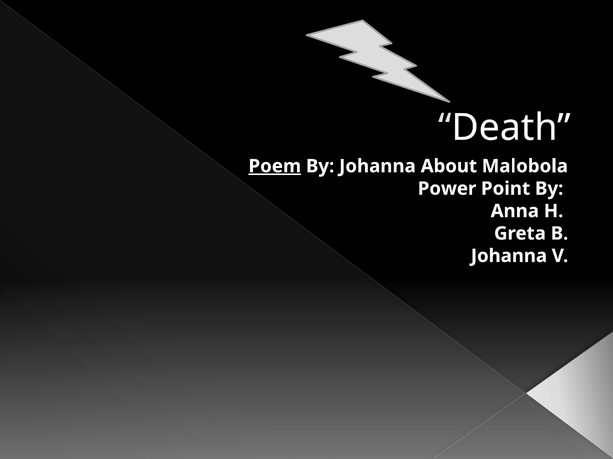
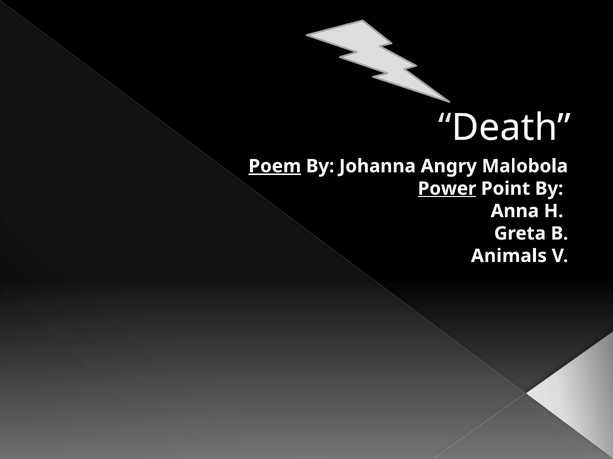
About: About -> Angry (449, 166)
Power underline: none -> present (447, 189)
Johanna: Johanna -> Animals (509, 256)
